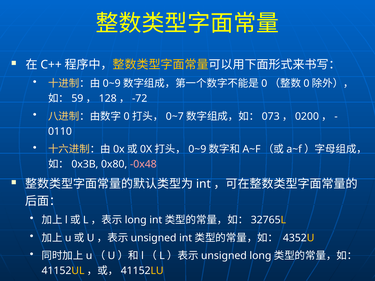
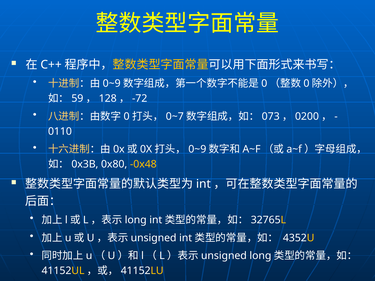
-0x48 colour: pink -> yellow (143, 164)
